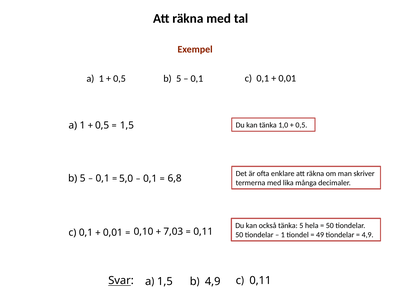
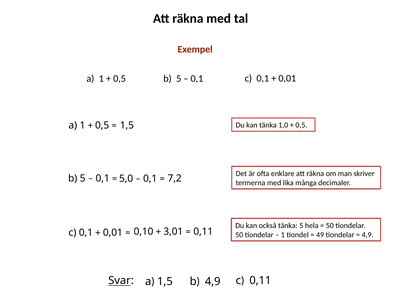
6,8: 6,8 -> 7,2 (175, 178)
7,03: 7,03 -> 3,01 (173, 231)
